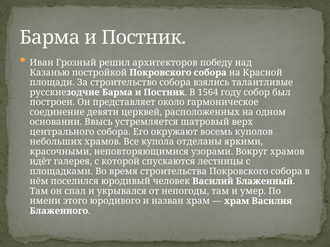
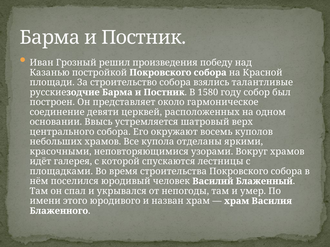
архитекторов: архитекторов -> произведения (165, 63)
1564: 1564 -> 1580 (208, 92)
